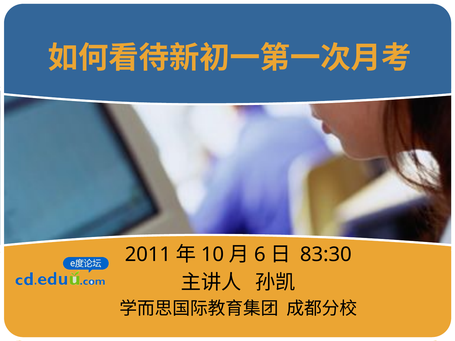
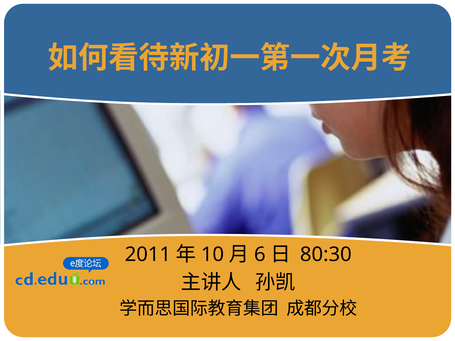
83:30: 83:30 -> 80:30 (326, 255)
